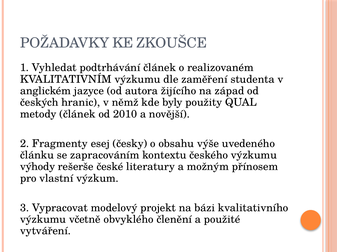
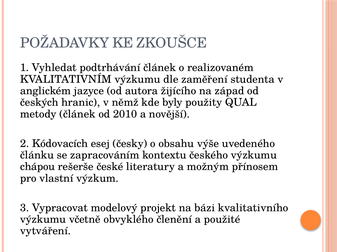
Fragmenty: Fragmenty -> Kódovacích (60, 144)
výhody: výhody -> chápou (38, 167)
